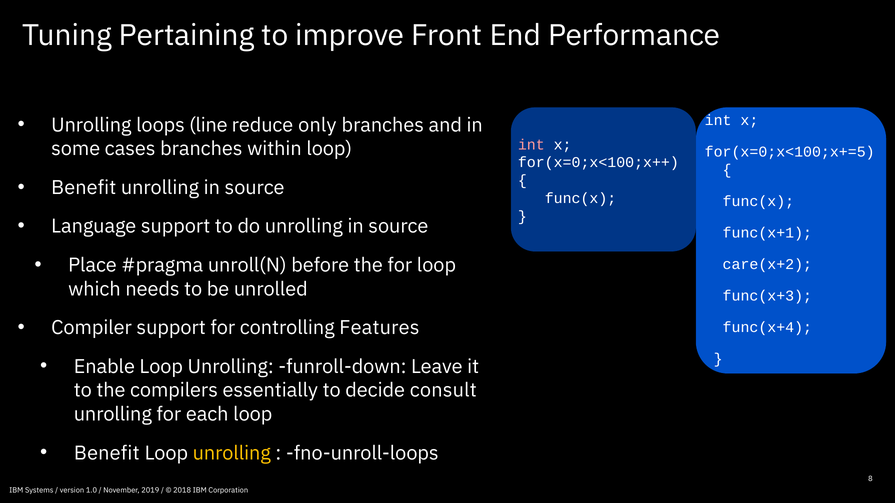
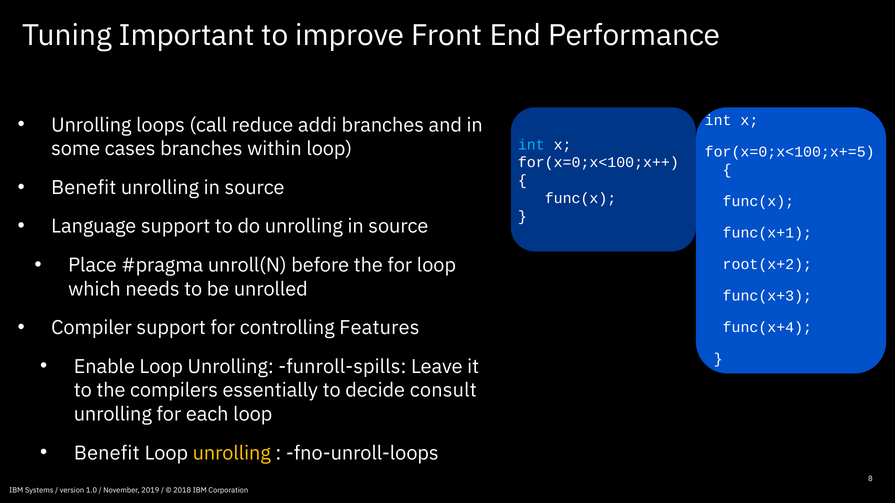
Pertaining: Pertaining -> Important (187, 36)
line: line -> call (208, 125)
only: only -> addi (317, 125)
int colour: pink -> light blue (531, 145)
care(x+2: care(x+2 -> root(x+2 (767, 264)
funroll-down: funroll-down -> funroll-spills (342, 367)
